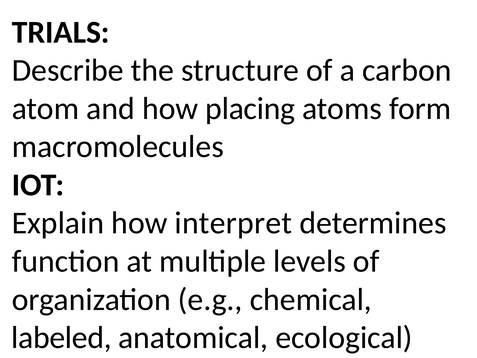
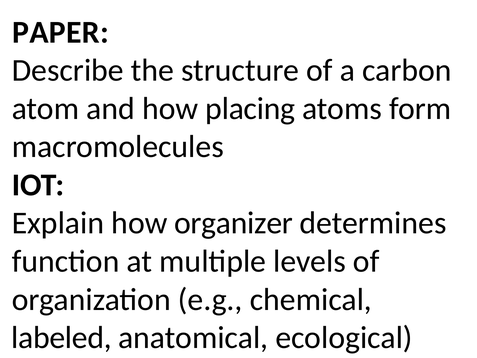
TRIALS: TRIALS -> PAPER (61, 32)
interpret: interpret -> organizer (234, 223)
